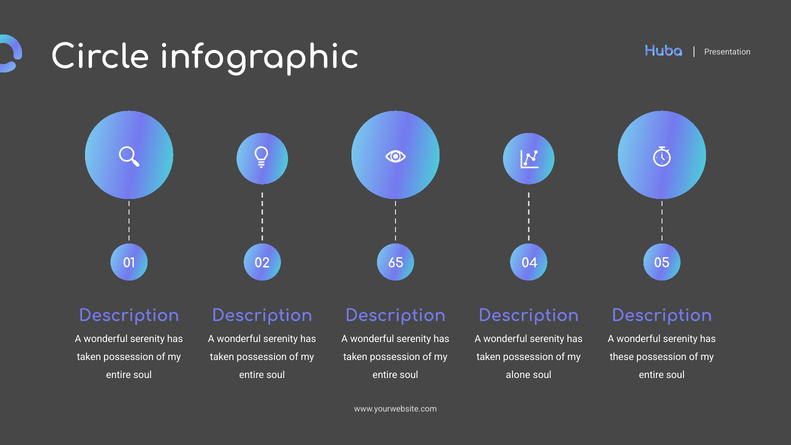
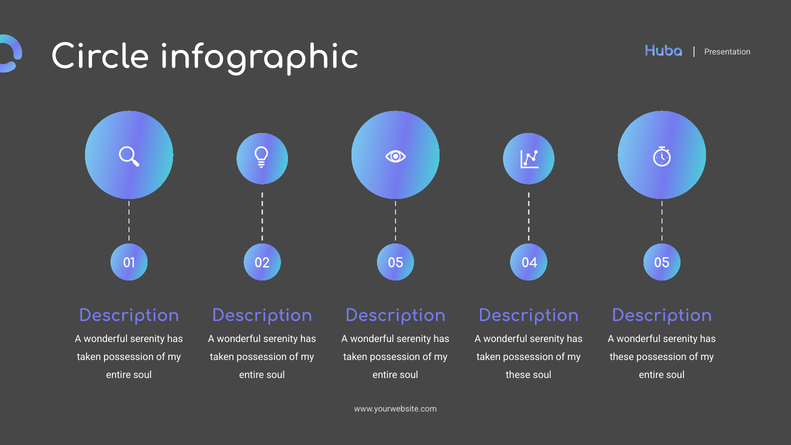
02 65: 65 -> 05 (396, 263)
alone: alone -> these (518, 375)
